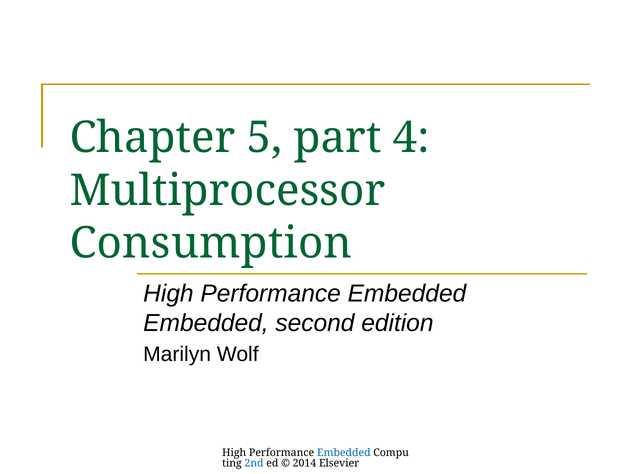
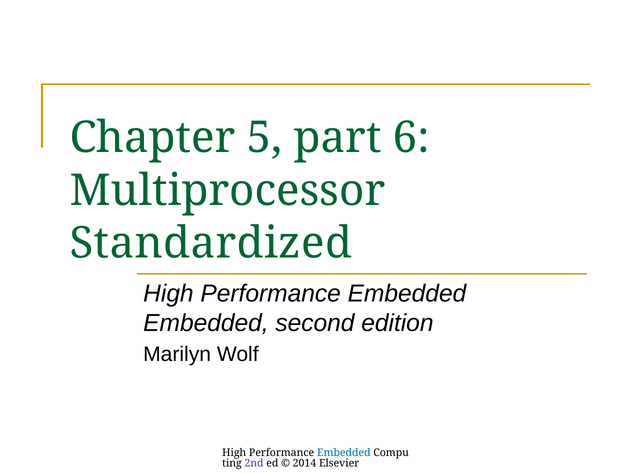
4: 4 -> 6 (412, 138)
Consumption: Consumption -> Standardized (211, 243)
2nd colour: blue -> purple (254, 463)
